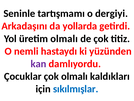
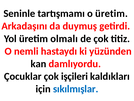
o dergiyi: dergiyi -> üretim (112, 13)
yollarda: yollarda -> duymuş (80, 26)
kan colour: purple -> black (38, 63)
çok olmalı: olmalı -> işçileri (74, 76)
